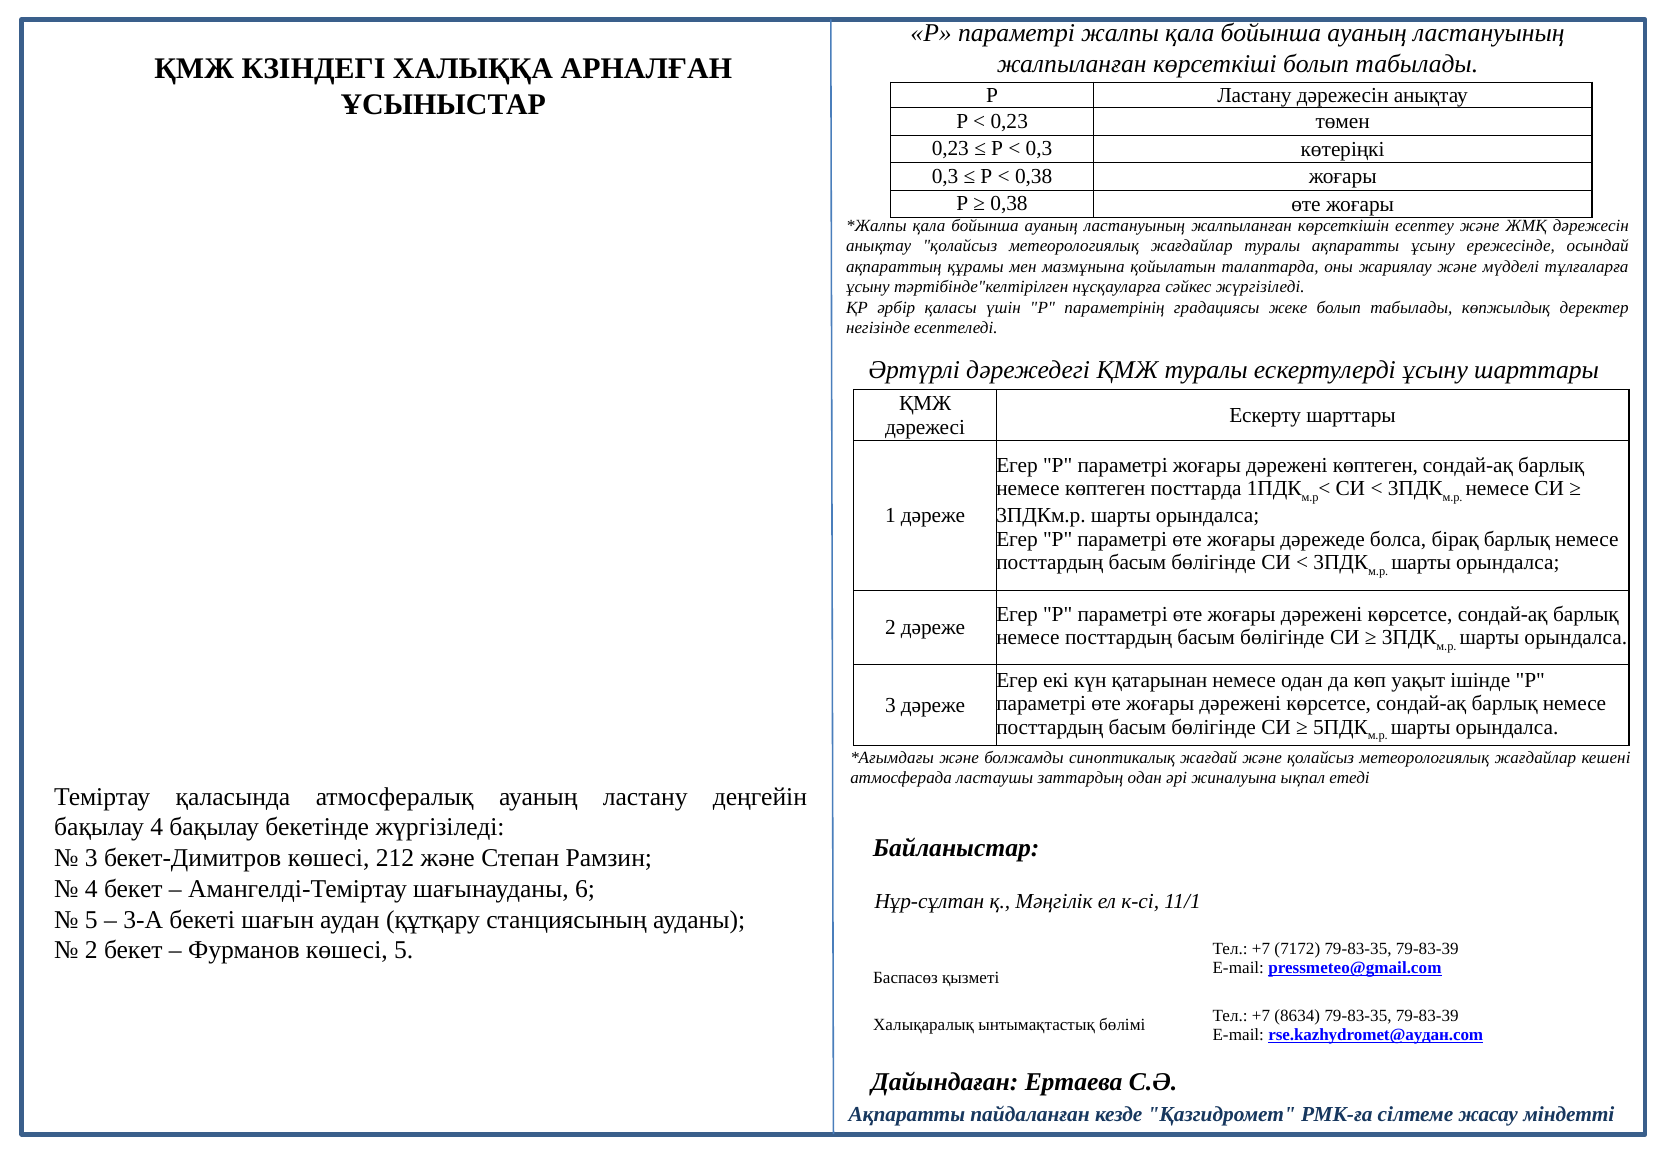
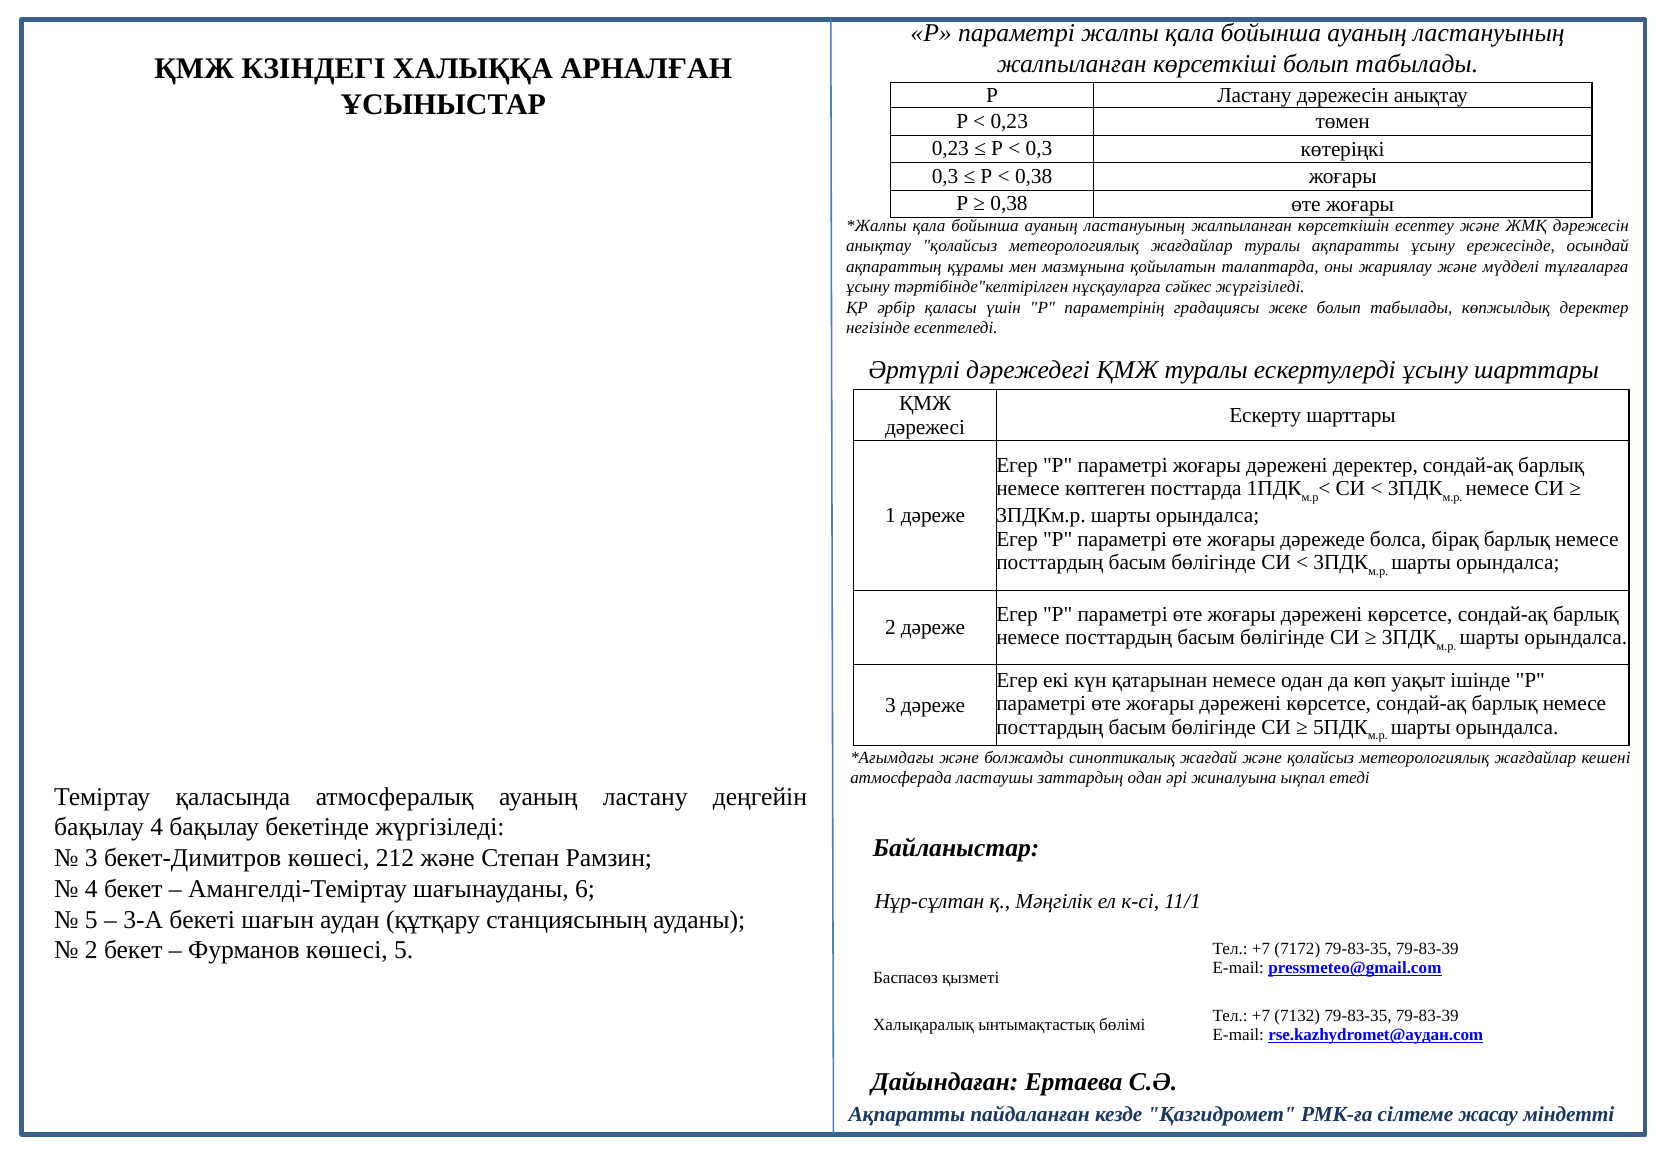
дәрежені көптеген: көптеген -> деректер (1375, 465)
8634: 8634 -> 7132 (1297, 1016)
